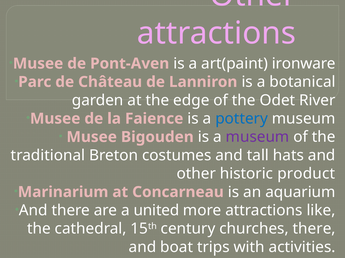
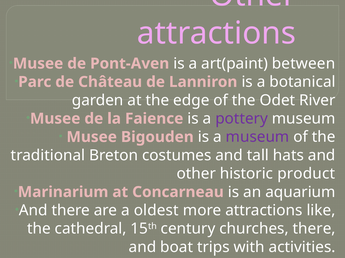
ironware: ironware -> between (304, 64)
pottery colour: blue -> purple (242, 119)
united: united -> oldest (156, 211)
